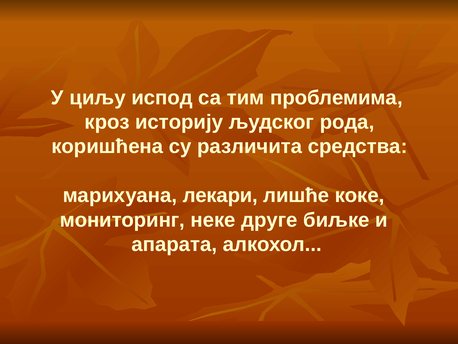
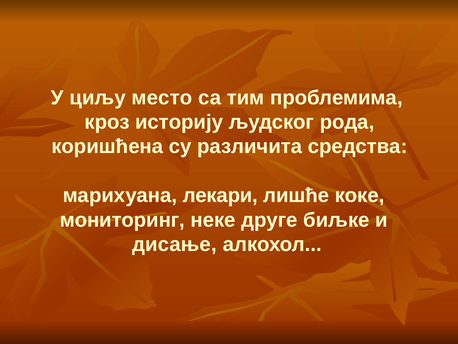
испод: испод -> место (162, 97)
апарата: апарата -> дисање (174, 244)
